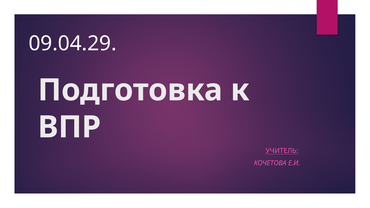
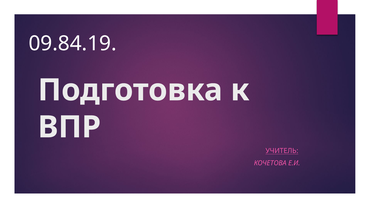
09.04.29: 09.04.29 -> 09.84.19 (73, 43)
